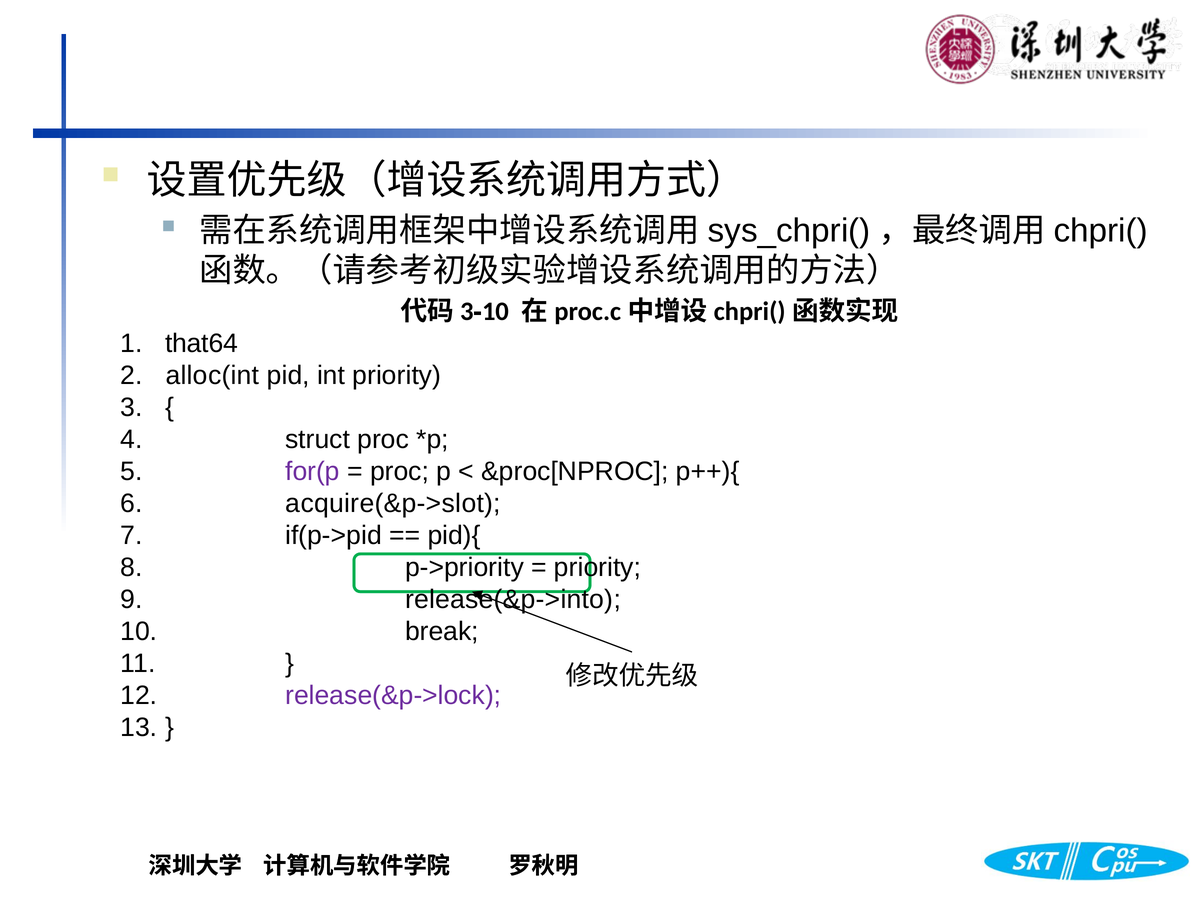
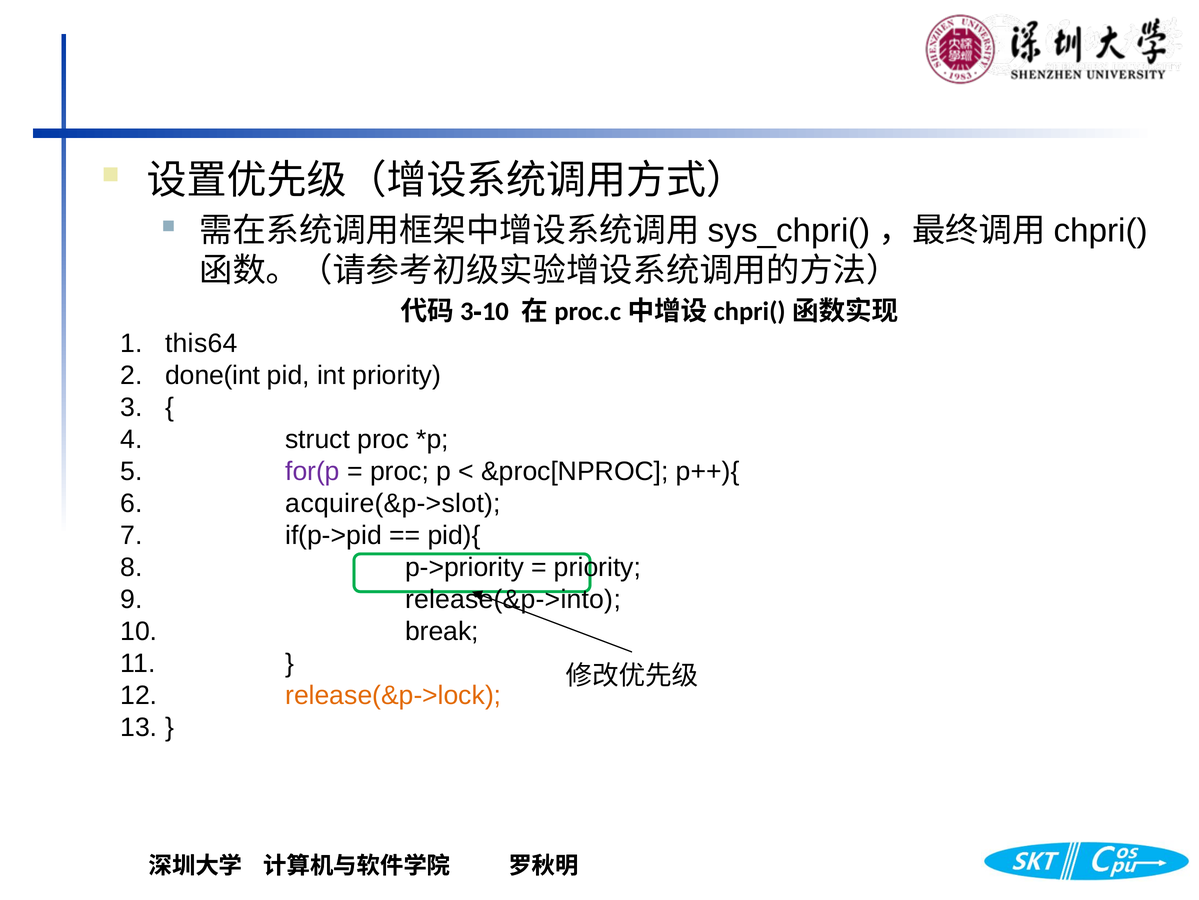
that64: that64 -> this64 (201, 343)
alloc(int: alloc(int -> done(int (213, 375)
release(&p->lock colour: purple -> orange (393, 695)
